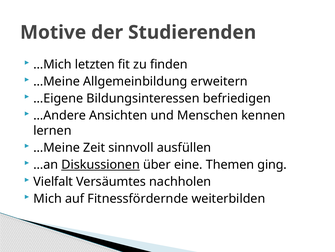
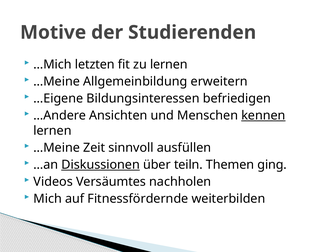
zu finden: finden -> lernen (169, 64)
kennen underline: none -> present (263, 115)
eine: eine -> teiln (188, 164)
Vielfalt: Vielfalt -> Videos (53, 181)
